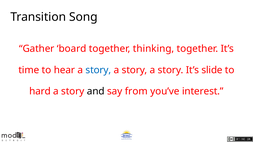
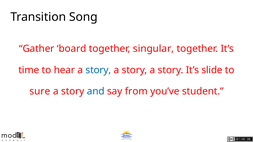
thinking: thinking -> singular (154, 49)
hard: hard -> sure (40, 91)
and colour: black -> blue (96, 91)
interest: interest -> student (203, 91)
